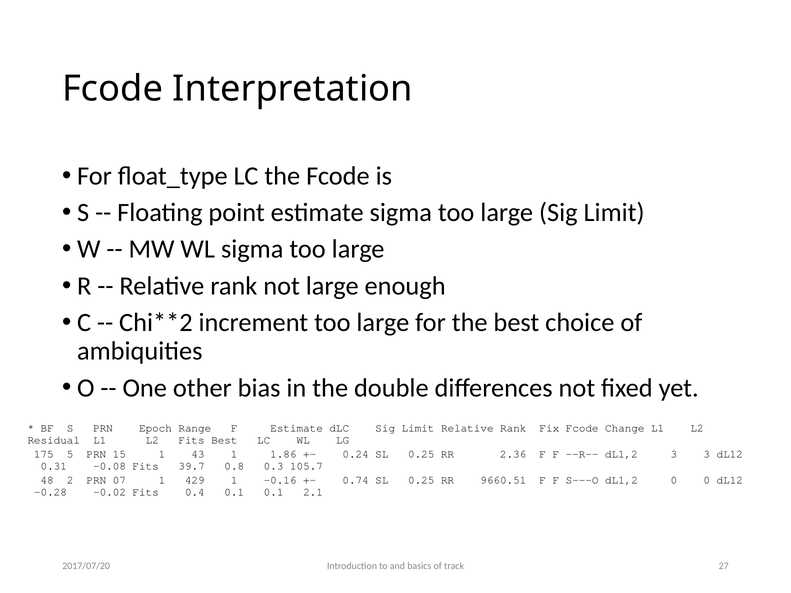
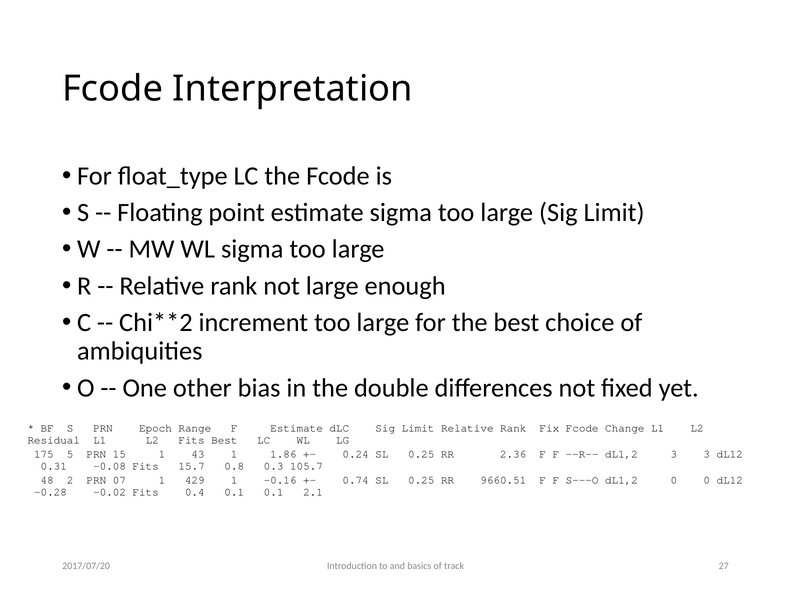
39.7: 39.7 -> 15.7 (192, 466)
